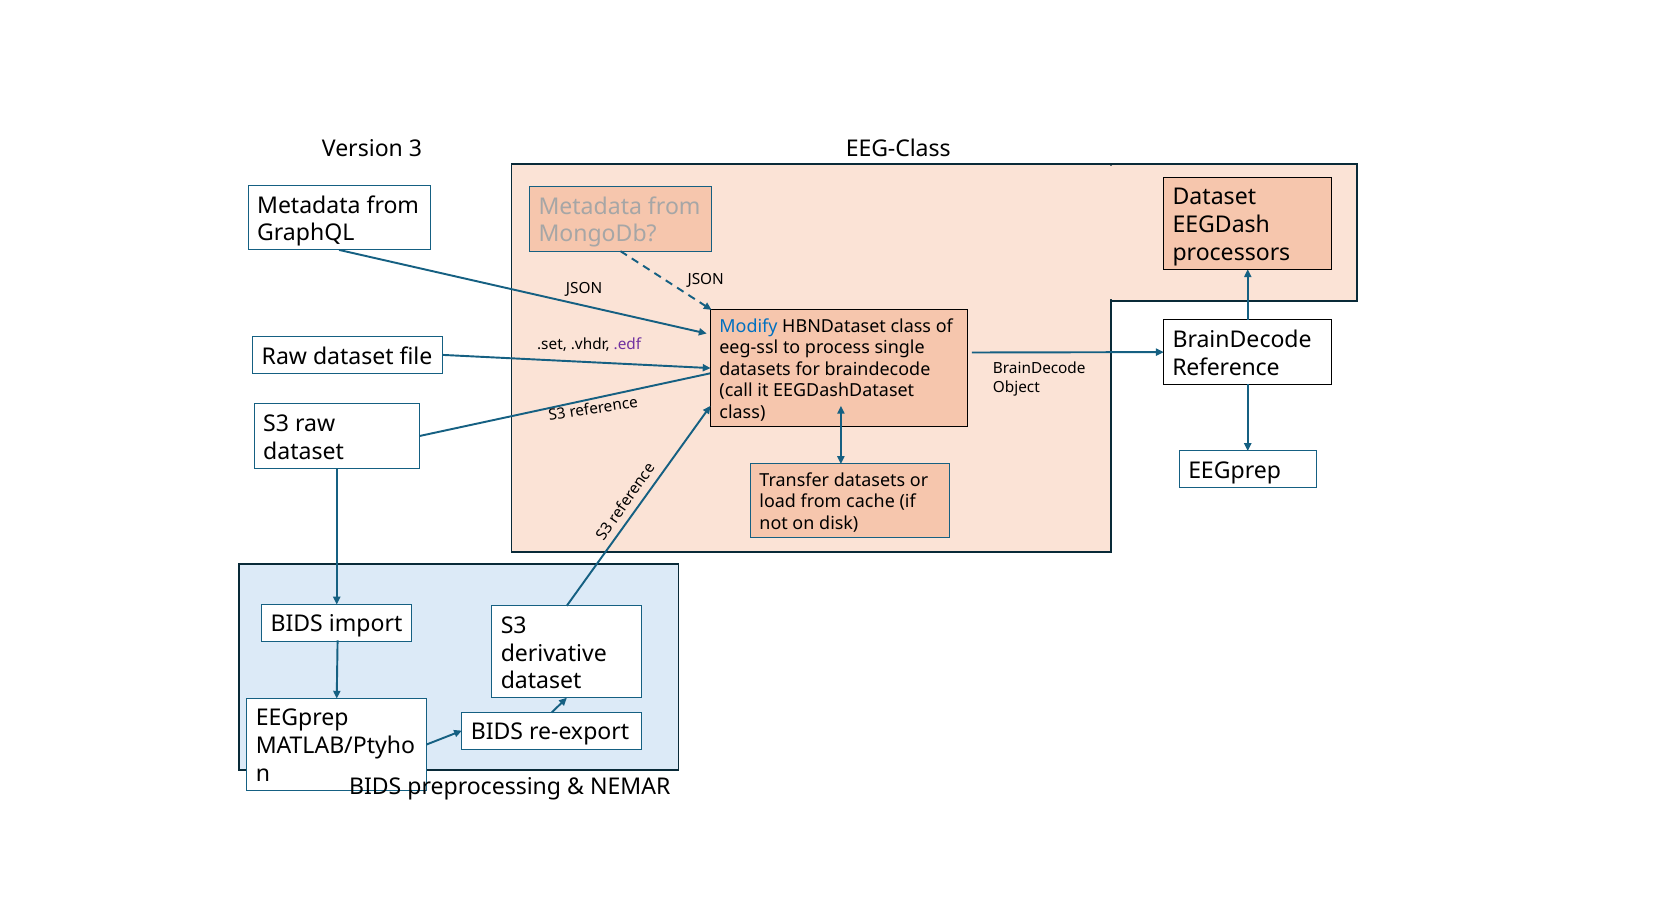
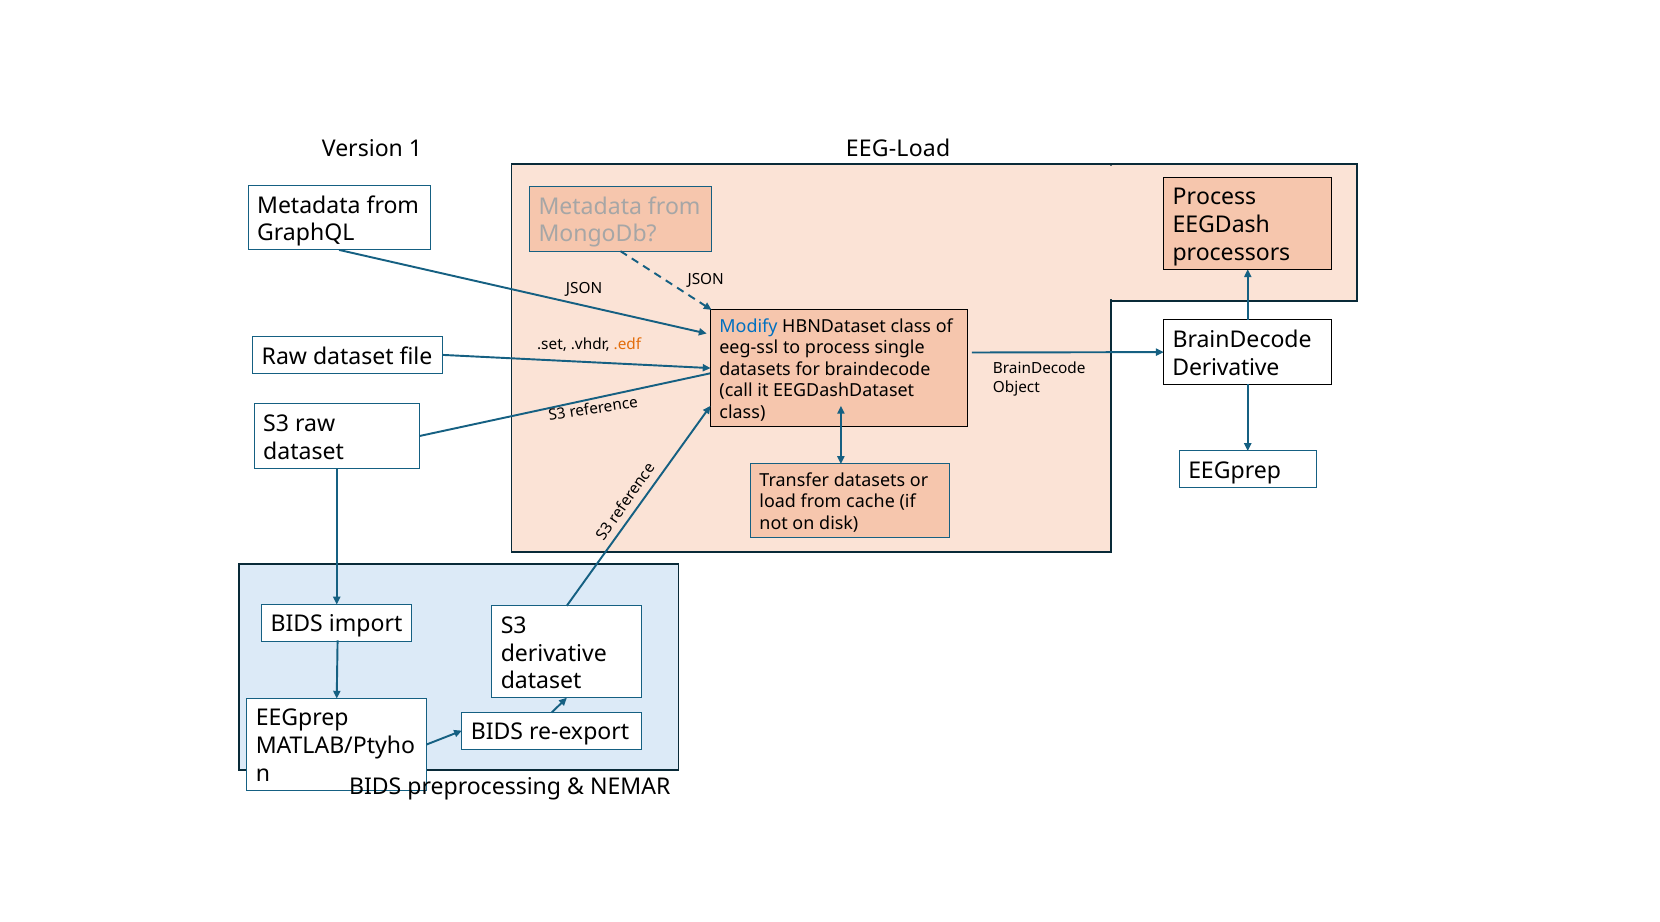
Version 3: 3 -> 1 (415, 149)
EEG-Class: EEG-Class -> EEG-Load (898, 149)
Dataset: Dataset -> Process (1214, 197)
.edf colour: purple -> orange (627, 345)
Reference: Reference -> Derivative (1226, 368)
